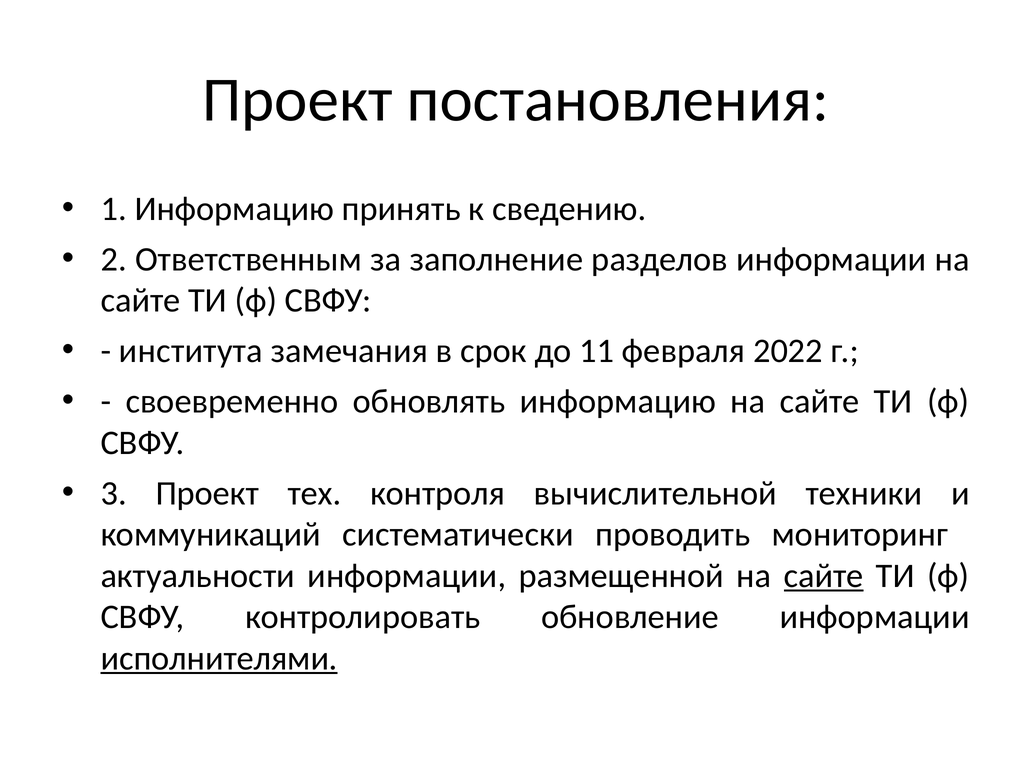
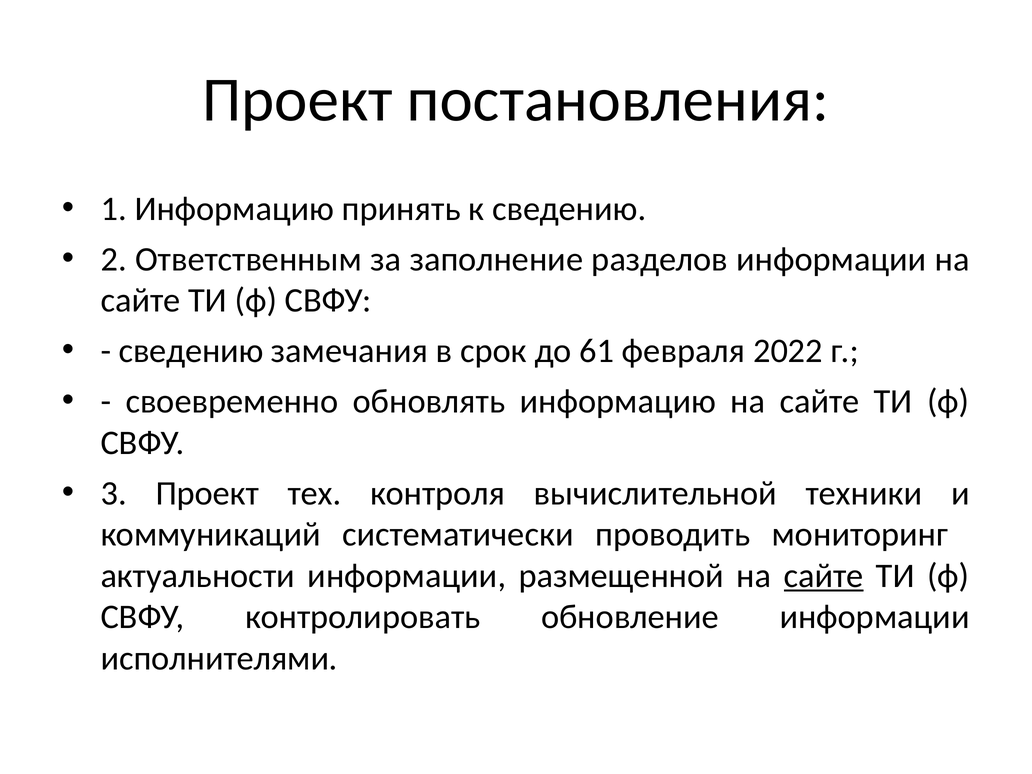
института: института -> сведению (191, 351)
11: 11 -> 61 (597, 351)
исполнителями underline: present -> none (219, 658)
